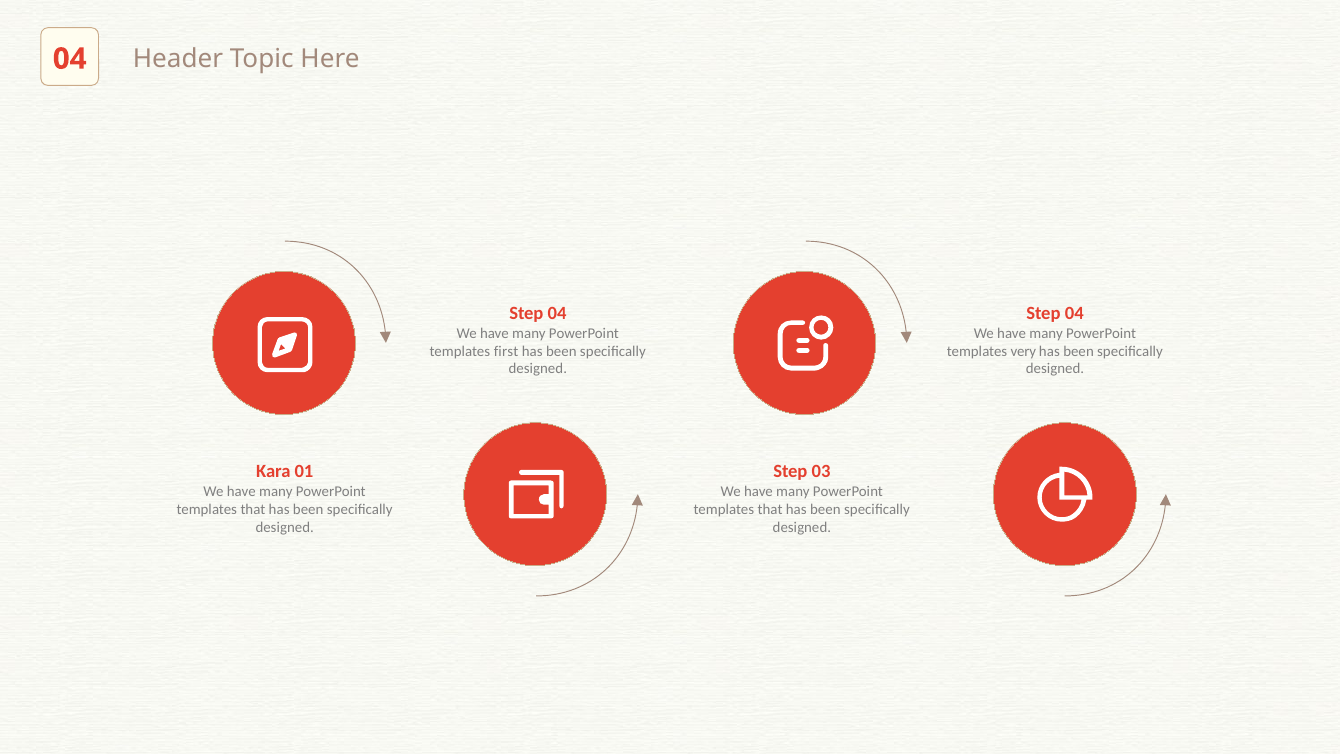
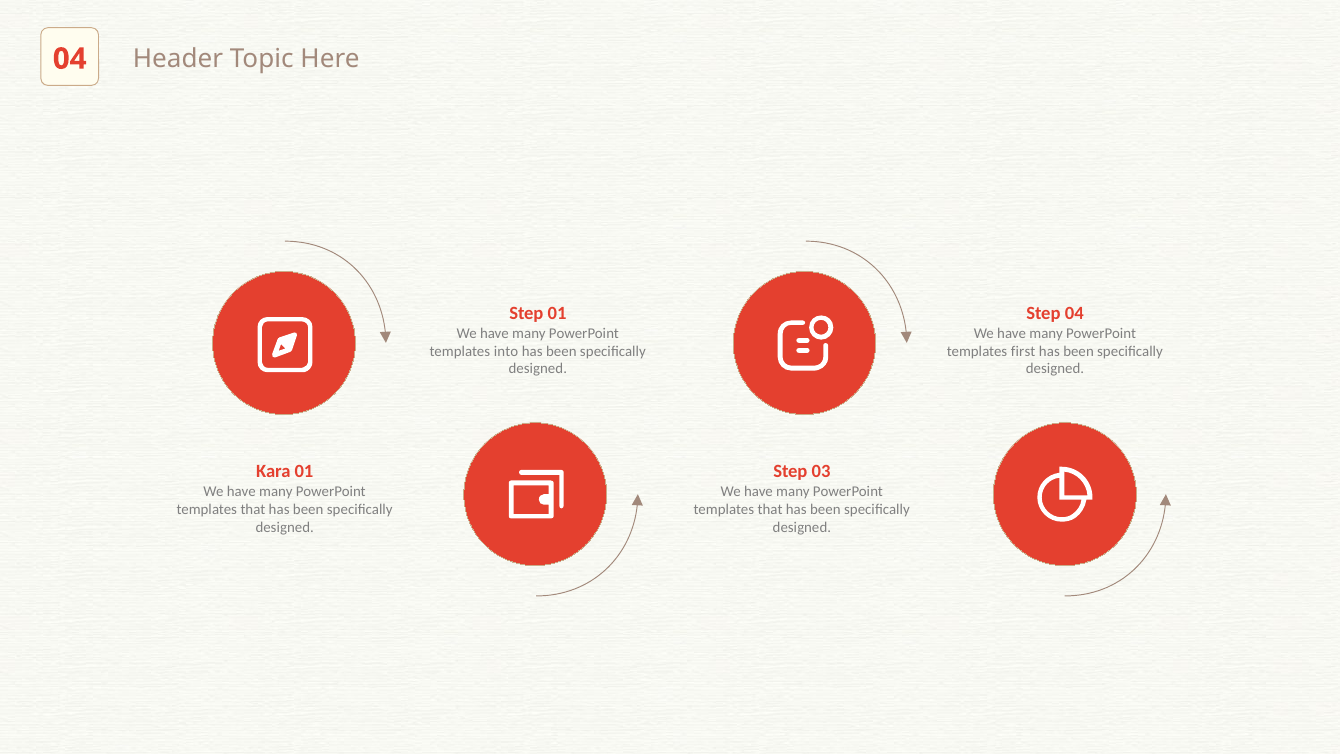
04: 04 -> 01 (557, 313)
first: first -> into (506, 351)
very: very -> first (1023, 351)
